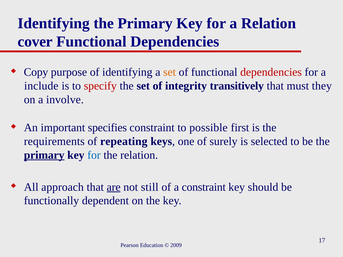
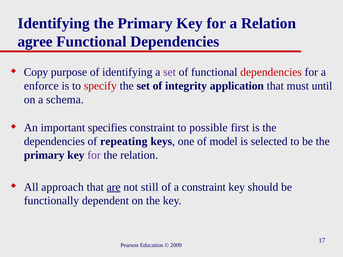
cover: cover -> agree (35, 42)
set colour: orange -> purple (170, 72)
include: include -> enforce (41, 86)
transitively: transitively -> application (237, 86)
they: they -> until (322, 86)
involve: involve -> schema (65, 100)
requirements: requirements -> dependencies (54, 141)
surely: surely -> model (224, 141)
primary underline: present -> none (44, 155)
for colour: blue -> purple (94, 155)
